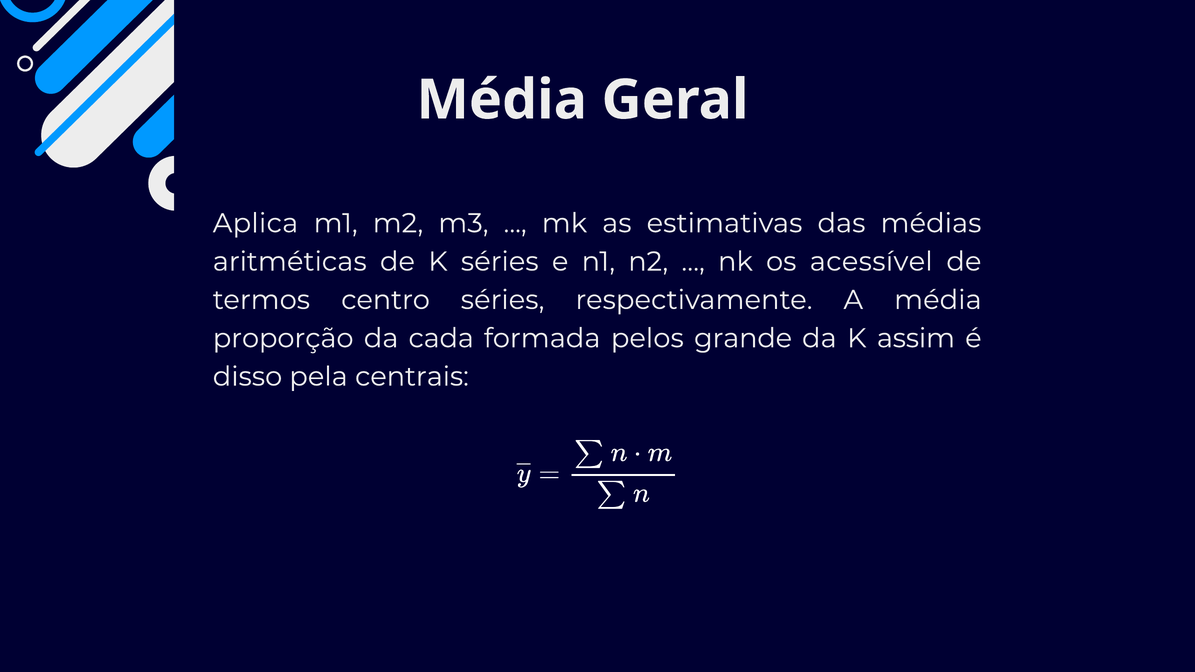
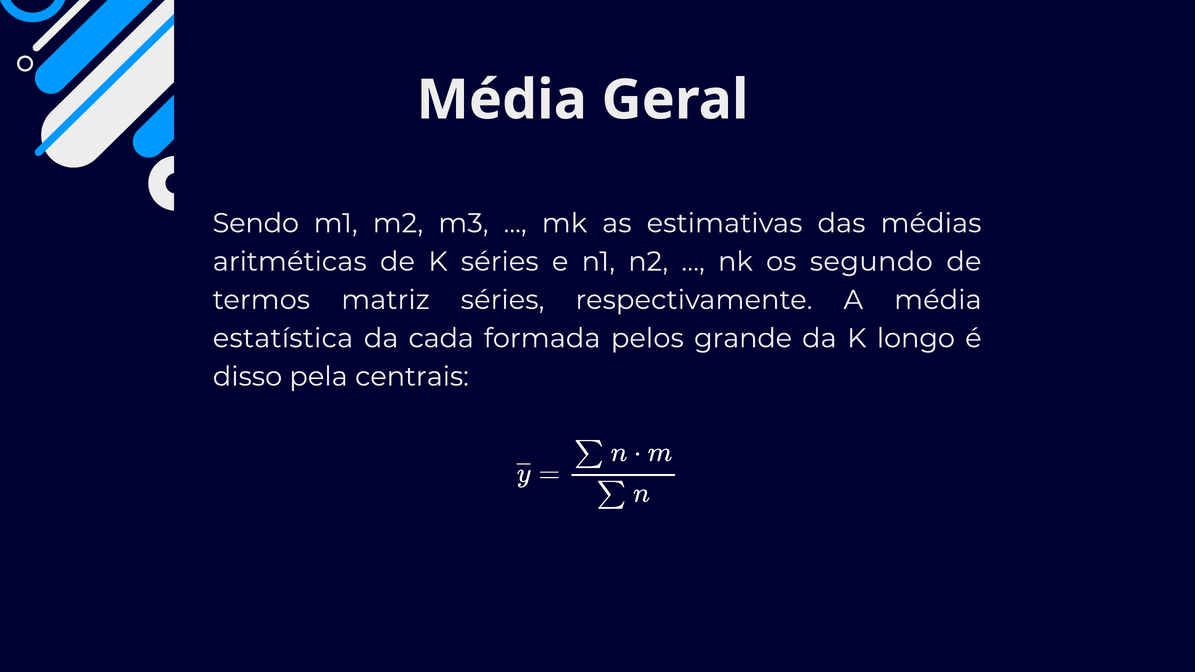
Aplica: Aplica -> Sendo (256, 223)
acessível: acessível -> segundo (871, 262)
centro: centro -> matriz (385, 300)
proporção: proporção -> estatística (283, 338)
assim: assim -> longo (916, 338)
